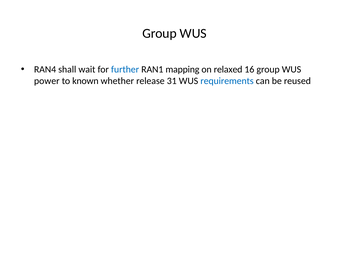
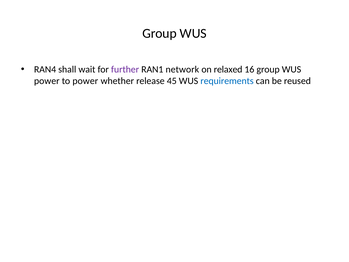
further colour: blue -> purple (125, 69)
mapping: mapping -> network (182, 69)
to known: known -> power (85, 81)
31: 31 -> 45 (172, 81)
